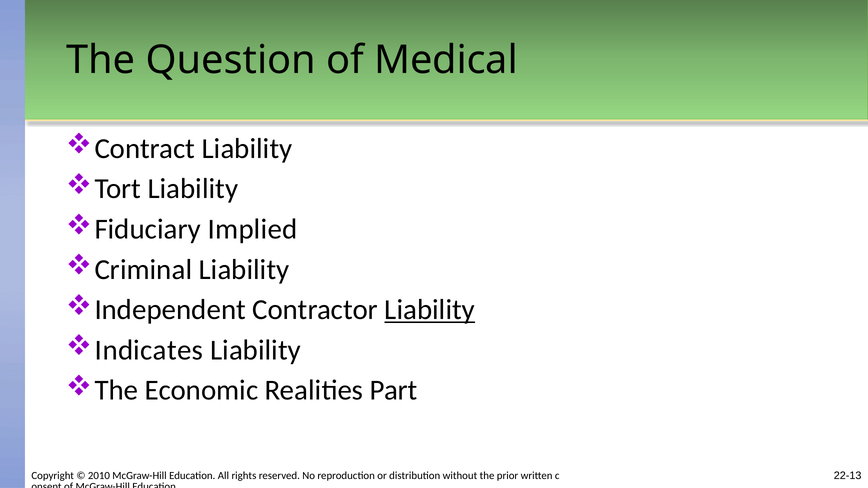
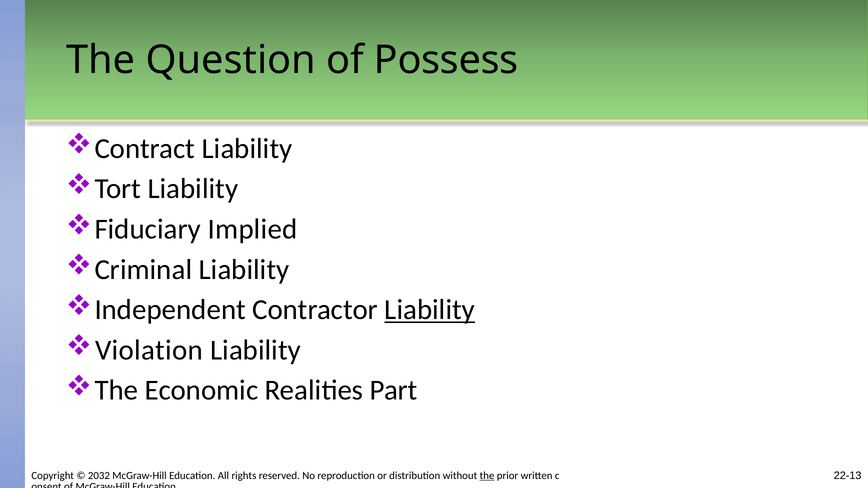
Medical: Medical -> Possess (446, 60)
Indicates: Indicates -> Violation (149, 350)
2010: 2010 -> 2032 (99, 476)
the underline: none -> present (487, 476)
